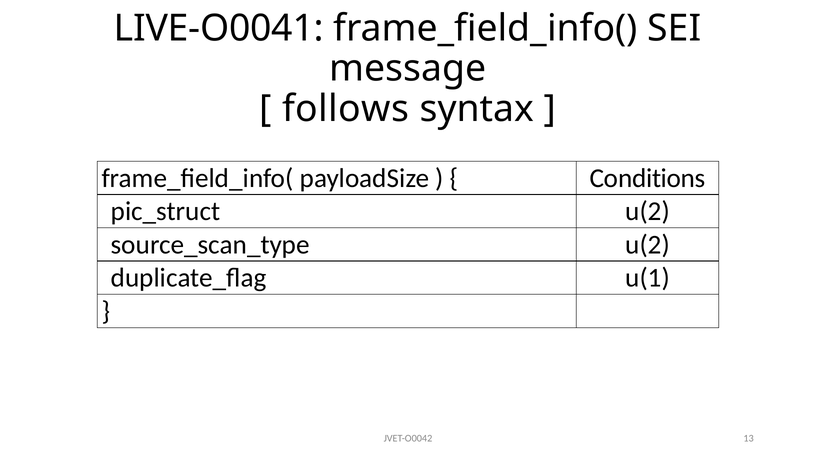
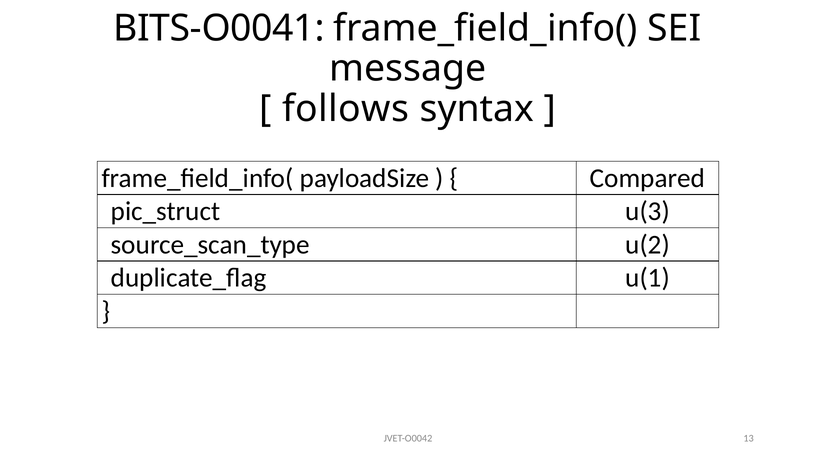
LIVE-O0041: LIVE-O0041 -> BITS-O0041 (219, 28)
Conditions: Conditions -> Compared (647, 178)
u(2: u(2 -> u(3 (648, 211)
